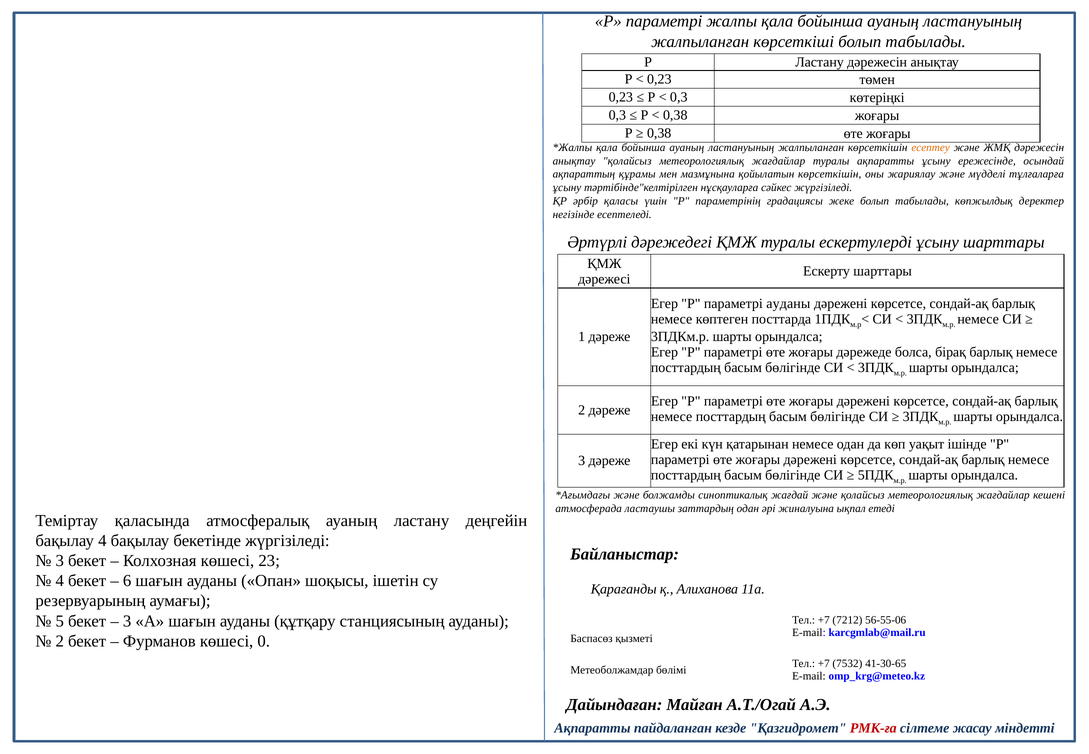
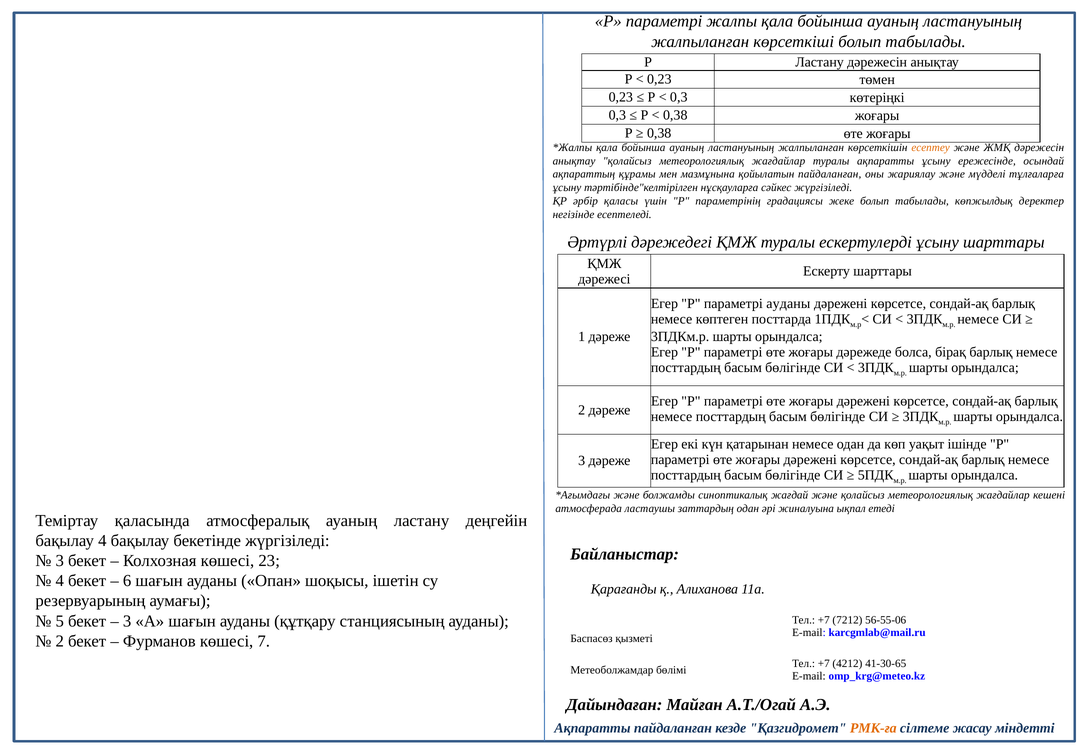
қойылатын көрсеткішін: көрсеткішін -> пайдаланған (830, 174)
0: 0 -> 7 (264, 641)
7532: 7532 -> 4212 (847, 664)
РМК-ға colour: red -> orange (873, 728)
